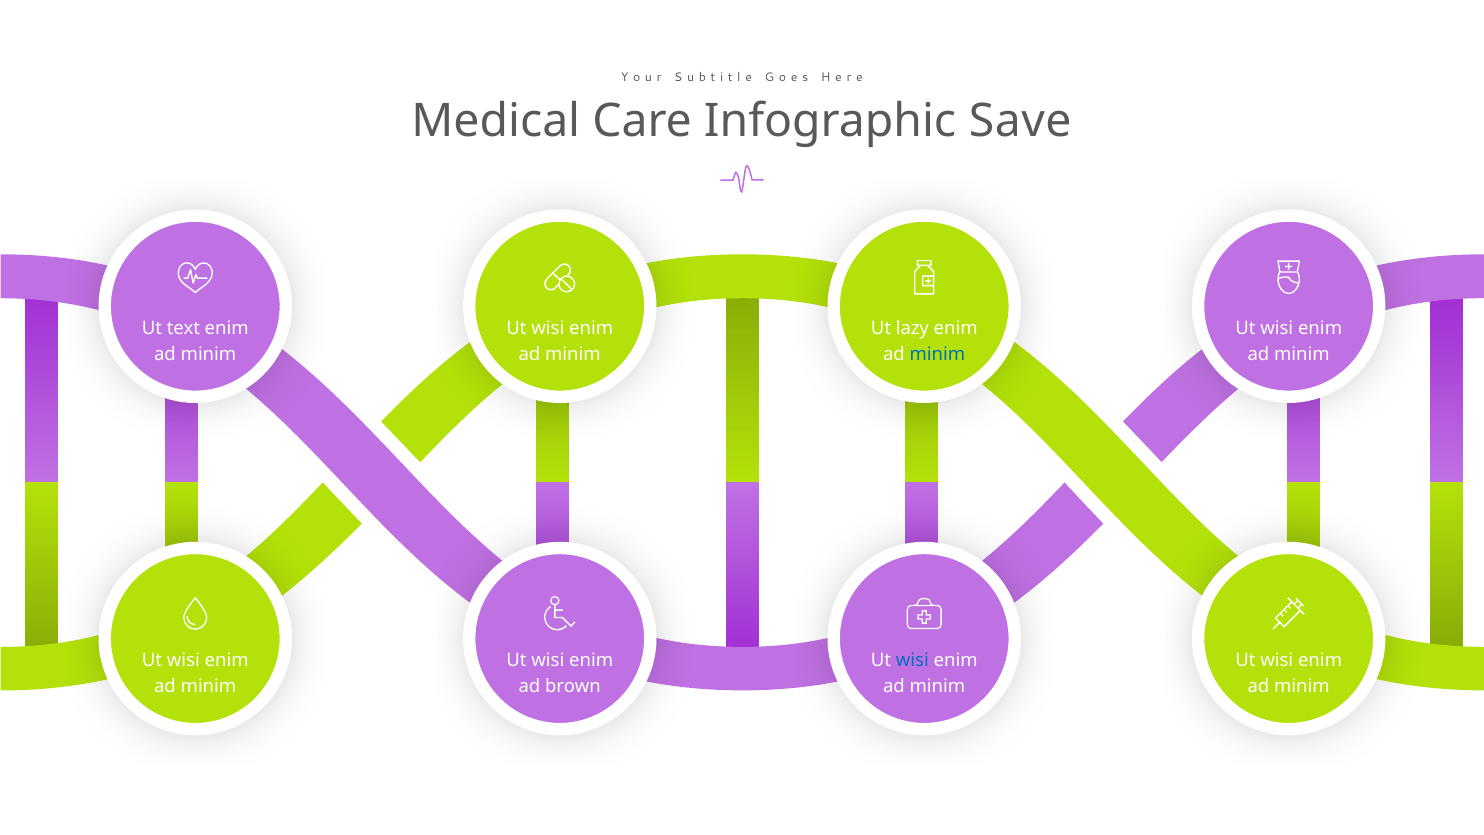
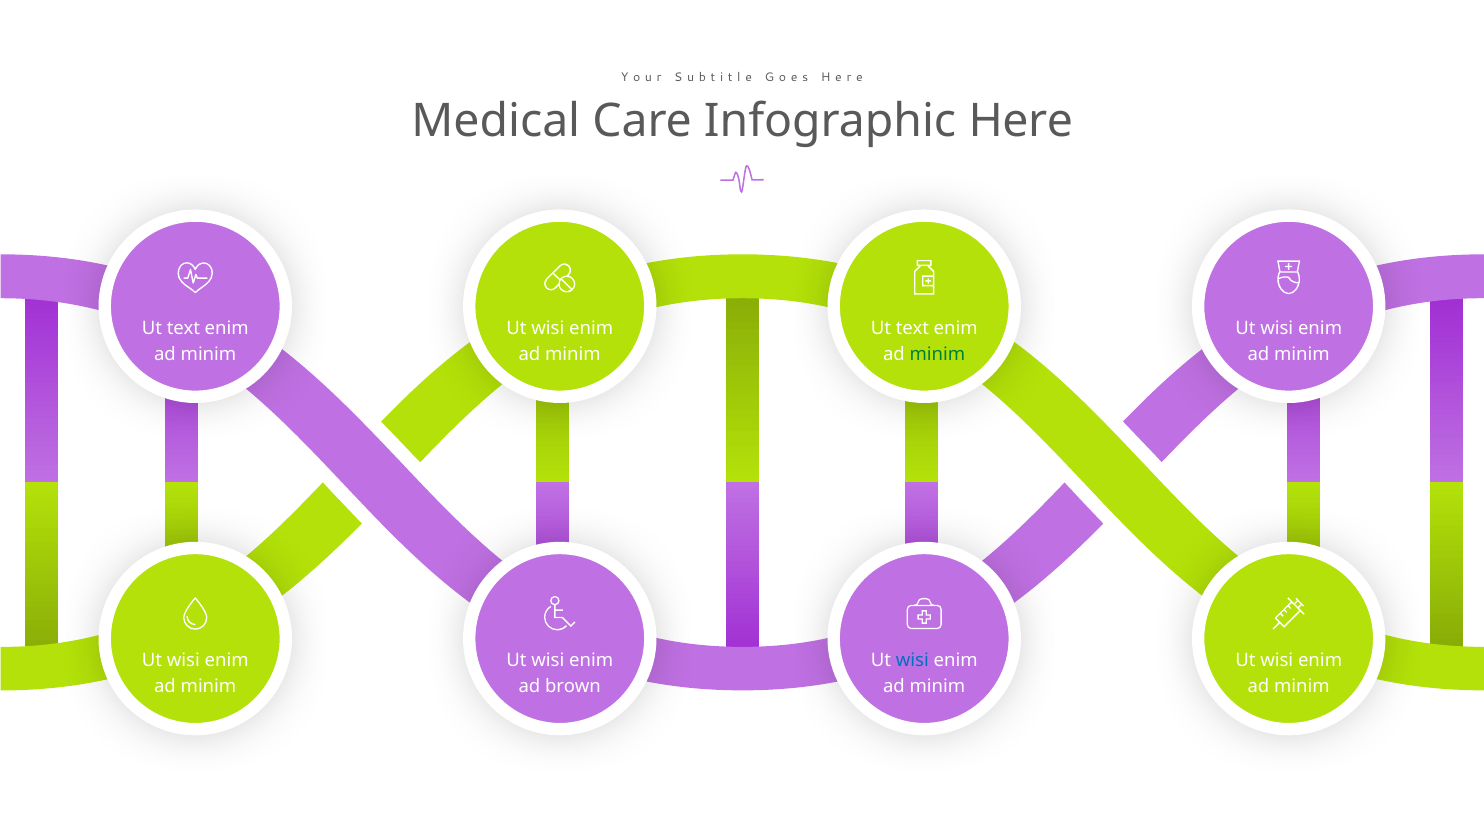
Save: Save -> Here (1021, 121)
lazy: lazy -> text (912, 328)
minim colour: blue -> green (937, 355)
